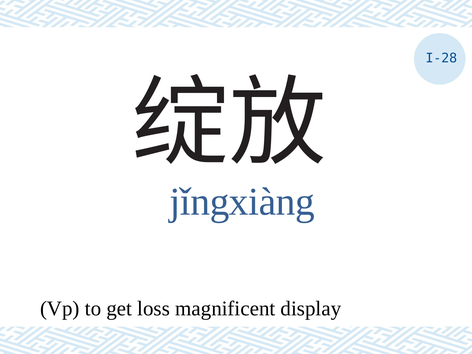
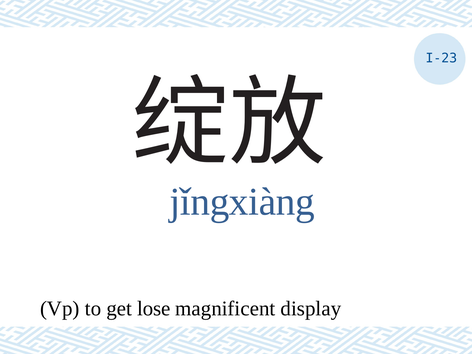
I-28: I-28 -> I-23 (441, 58)
loss: loss -> lose (154, 309)
